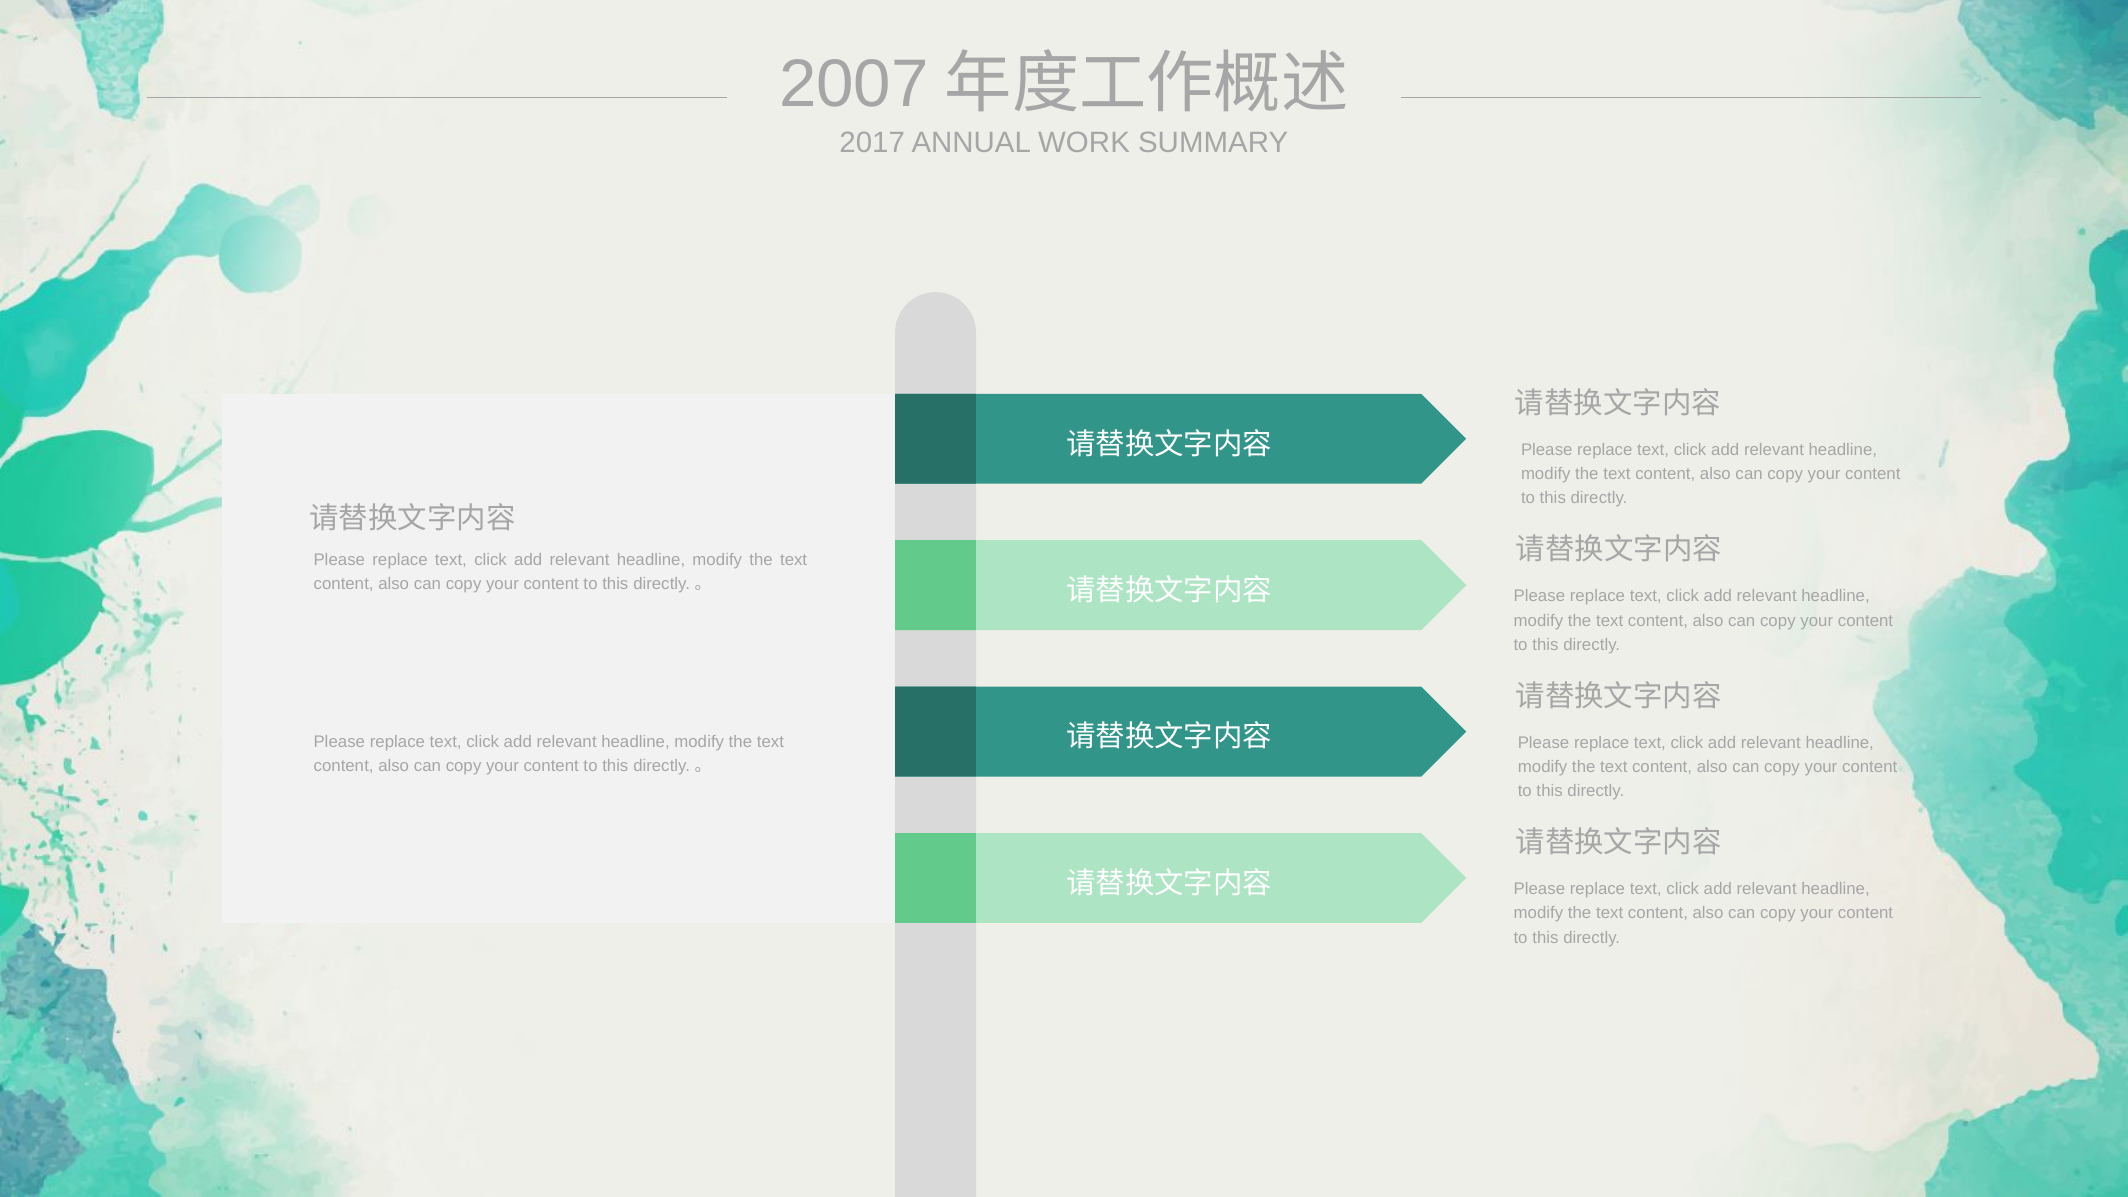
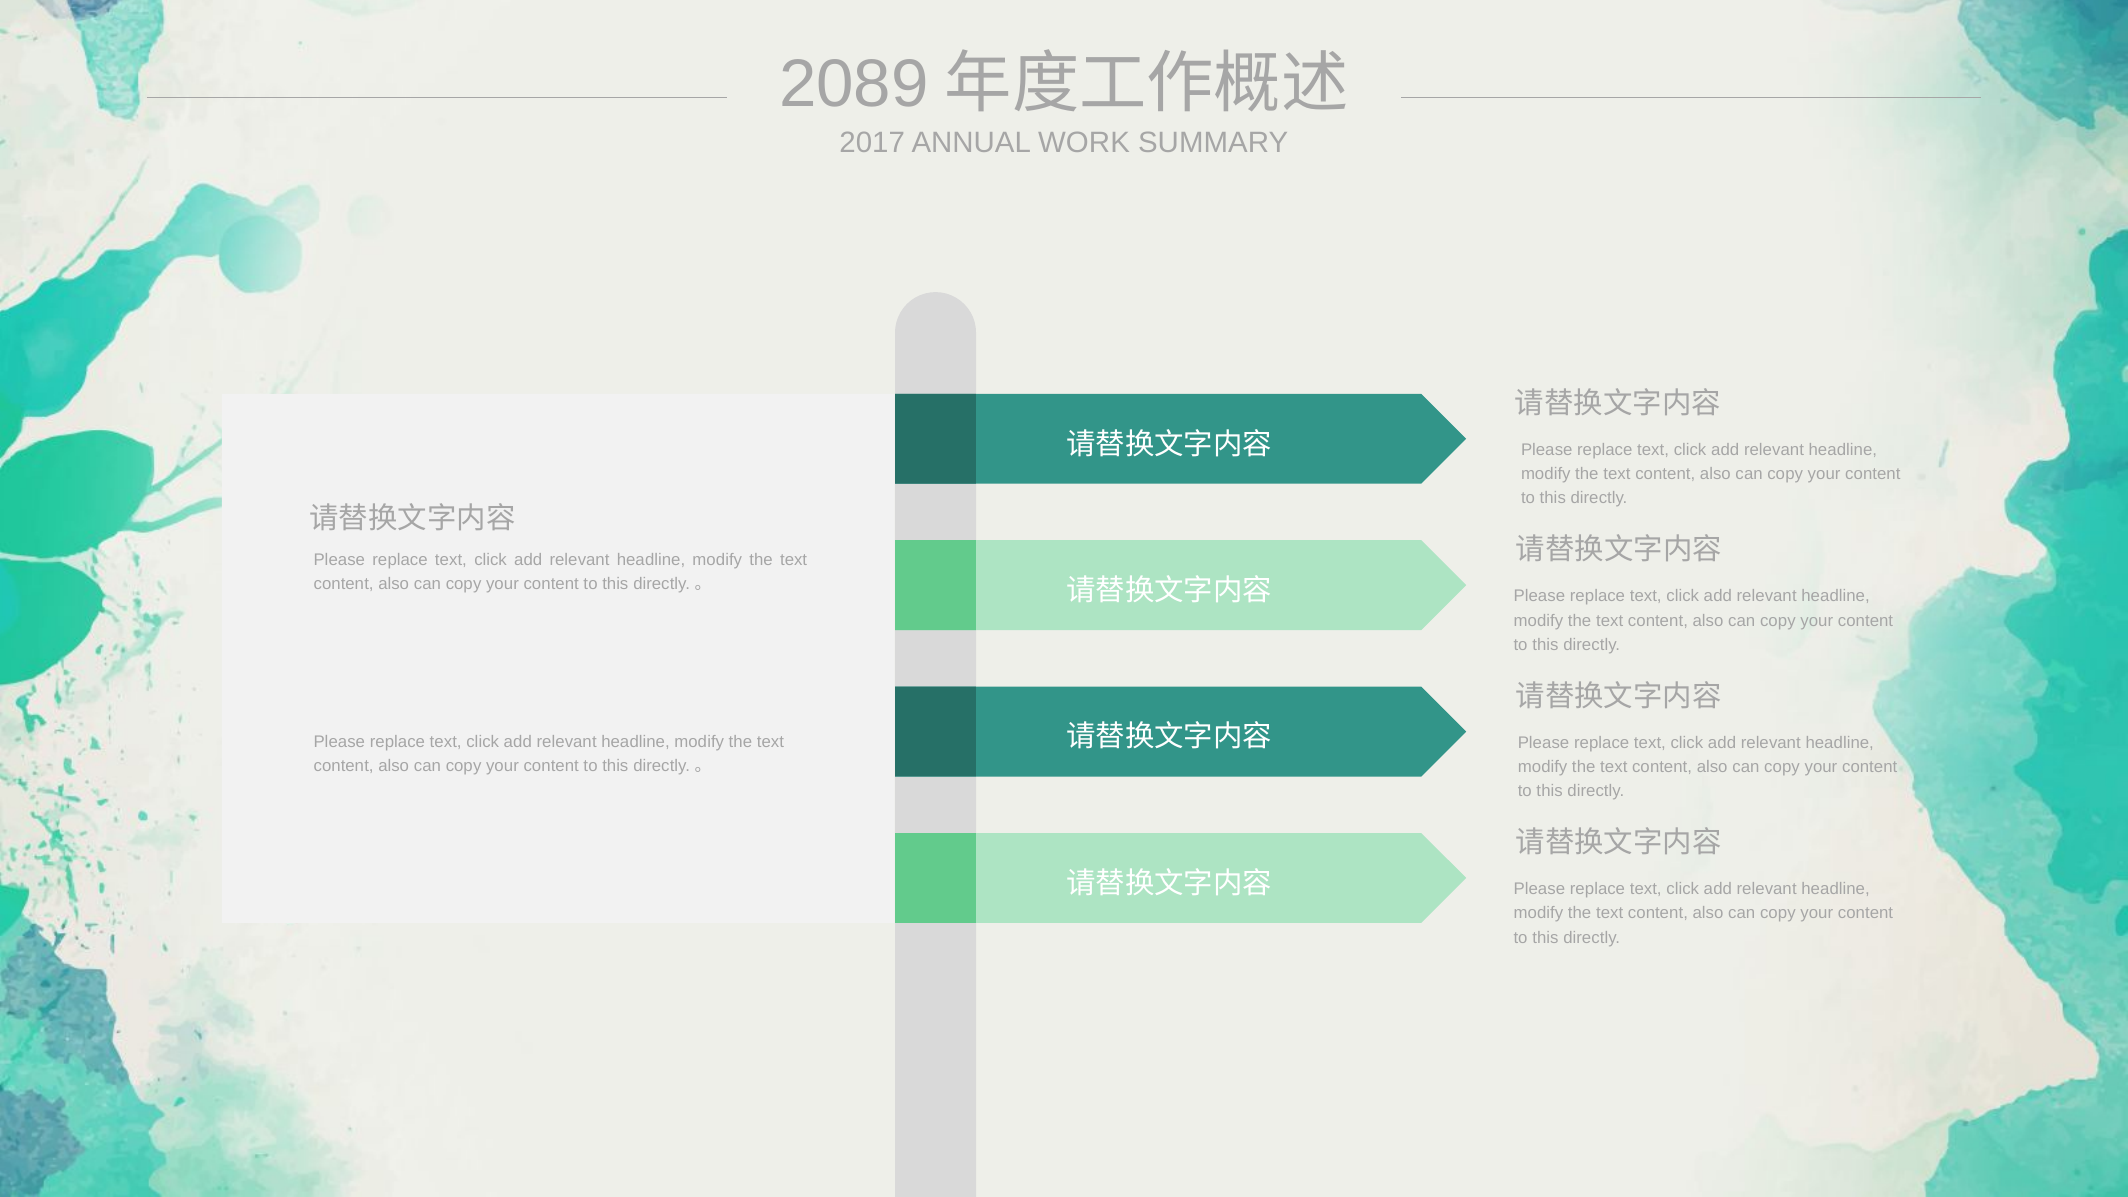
2007: 2007 -> 2089 (854, 84)
